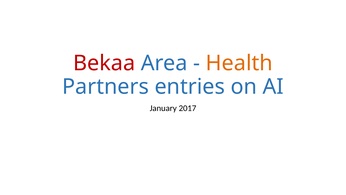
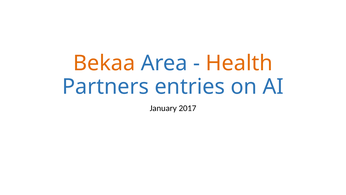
Bekaa colour: red -> orange (104, 63)
